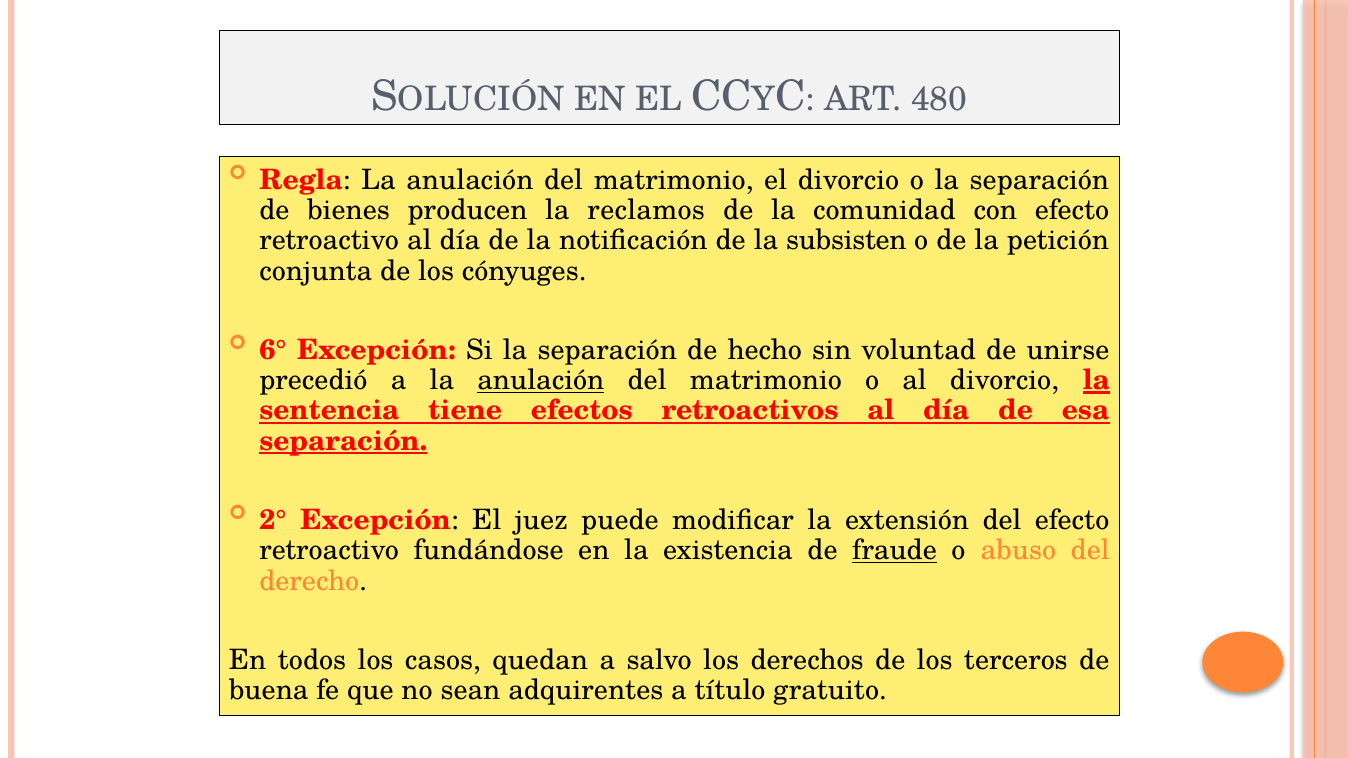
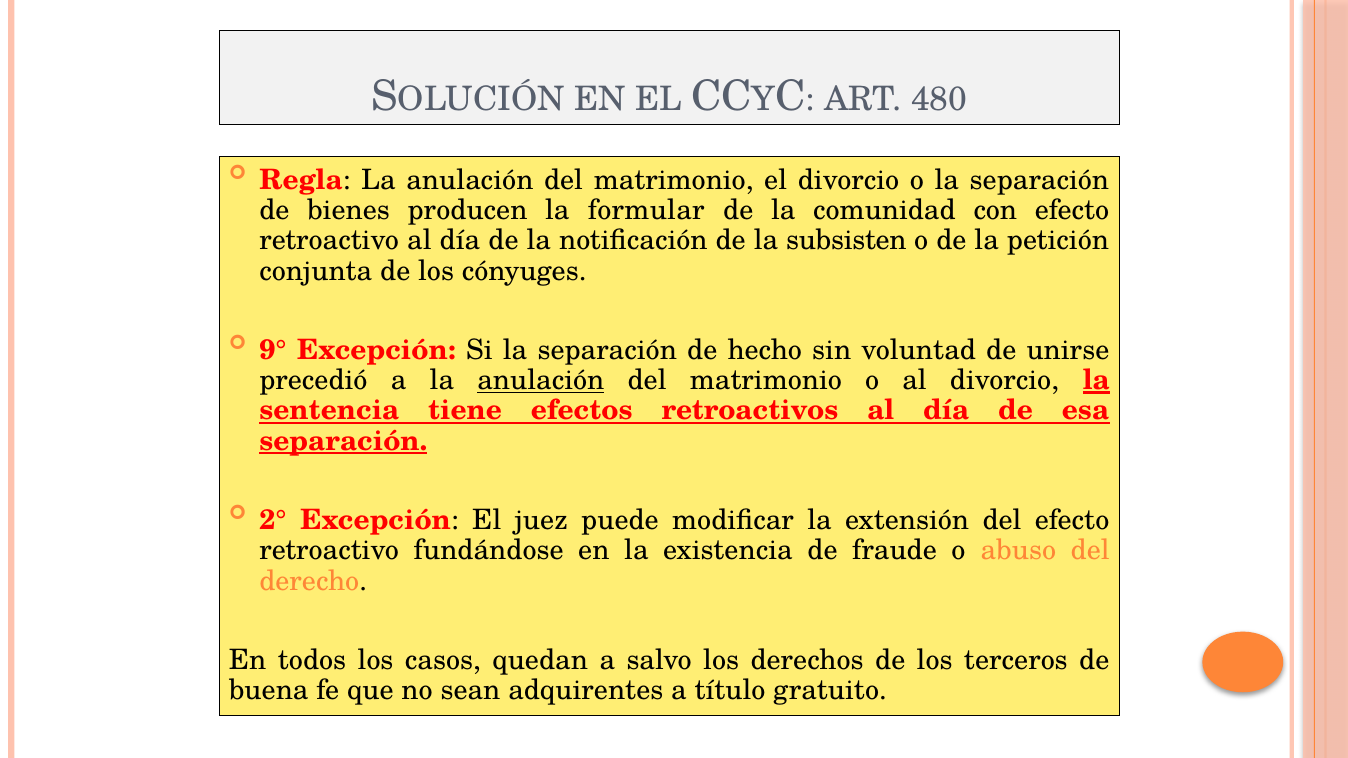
reclamos: reclamos -> formular (646, 210)
6°: 6° -> 9° (273, 350)
fraude underline: present -> none (895, 551)
